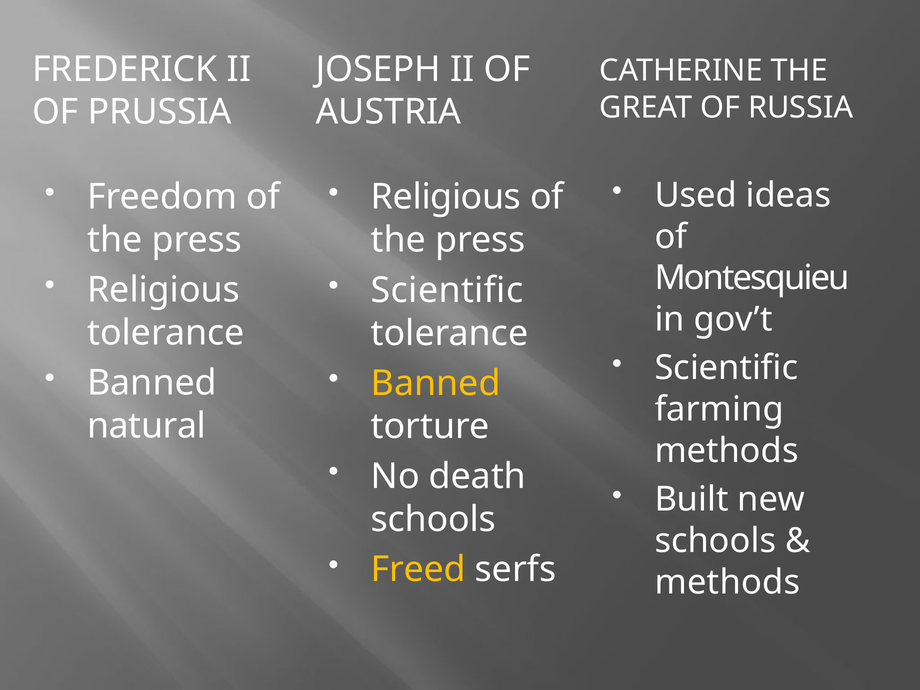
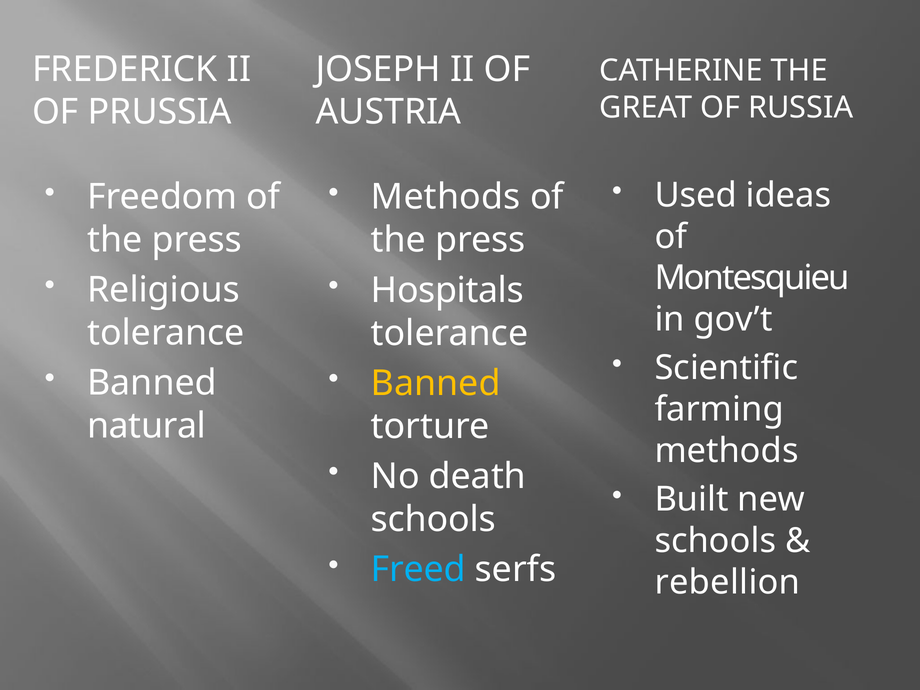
Religious: Religious -> Methods (446, 197)
Scientific: Scientific -> Hospitals (447, 290)
Freed colour: yellow -> light blue (418, 570)
methods: methods -> rebellion (727, 582)
